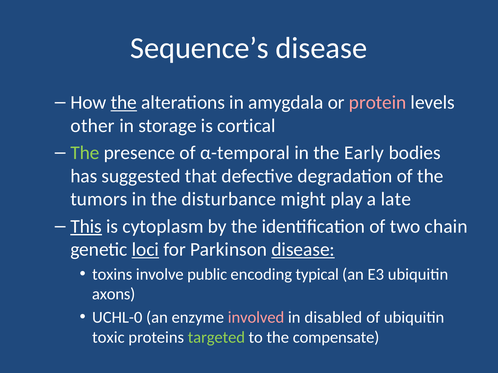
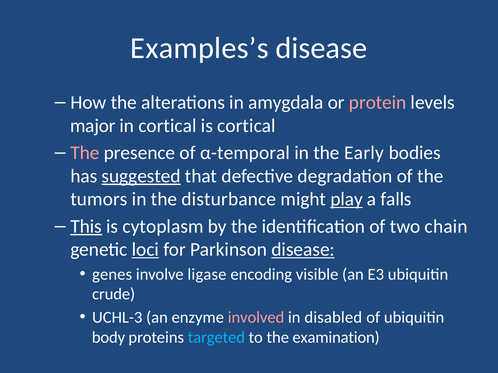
Sequence’s: Sequence’s -> Examples’s (199, 48)
the underline: present -> none (124, 103)
other: other -> major (93, 126)
in storage: storage -> cortical (167, 126)
The colour: light green -> pink (85, 153)
suggested underline: none -> present (141, 176)
play underline: none -> present (347, 200)
late: late -> falls (396, 200)
toxins: toxins -> genes (112, 275)
public: public -> ligase (207, 275)
typical: typical -> visible (317, 275)
axons: axons -> crude (114, 295)
UCHL-0: UCHL-0 -> UCHL-3 (117, 318)
toxic: toxic -> body (109, 338)
targeted colour: light green -> light blue (216, 338)
compensate: compensate -> examination (336, 338)
